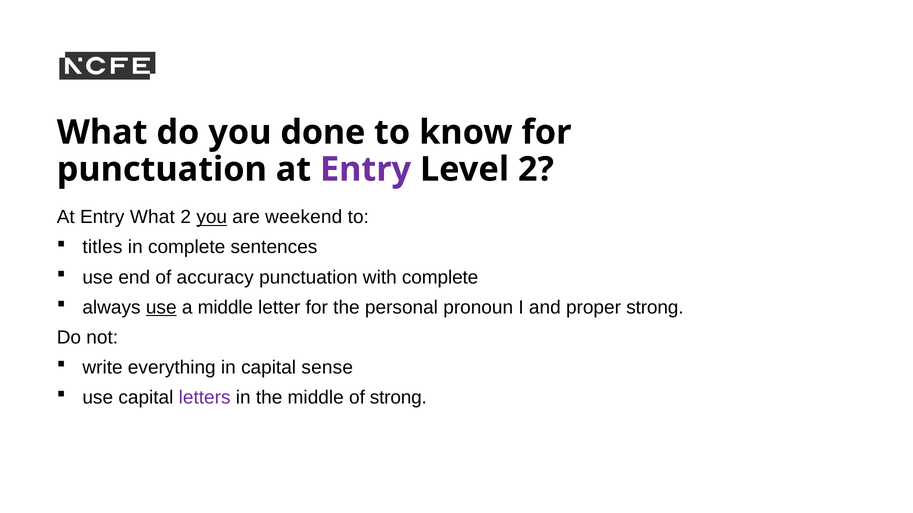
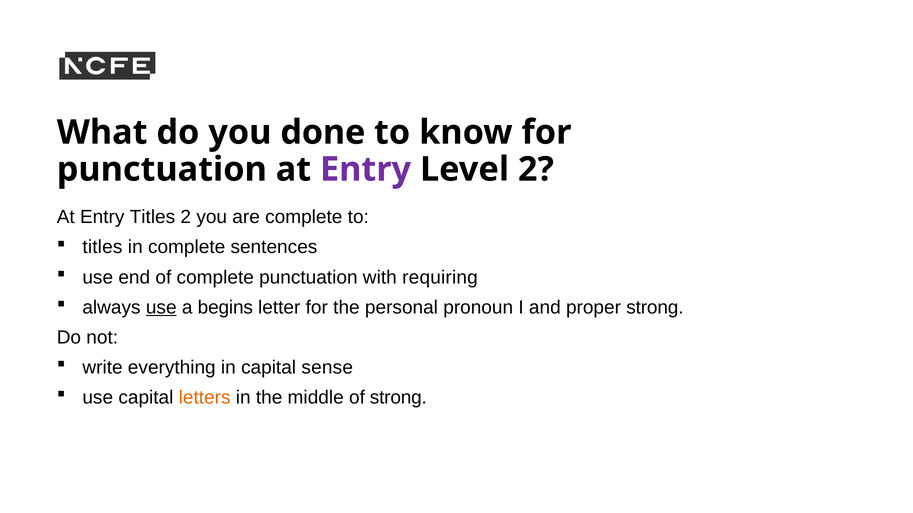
Entry What: What -> Titles (152, 217)
you underline: present -> none (212, 217)
are weekend: weekend -> complete (304, 217)
of accuracy: accuracy -> complete (215, 278)
with complete: complete -> requiring (440, 278)
a middle: middle -> begins (225, 308)
letters colour: purple -> orange (205, 398)
